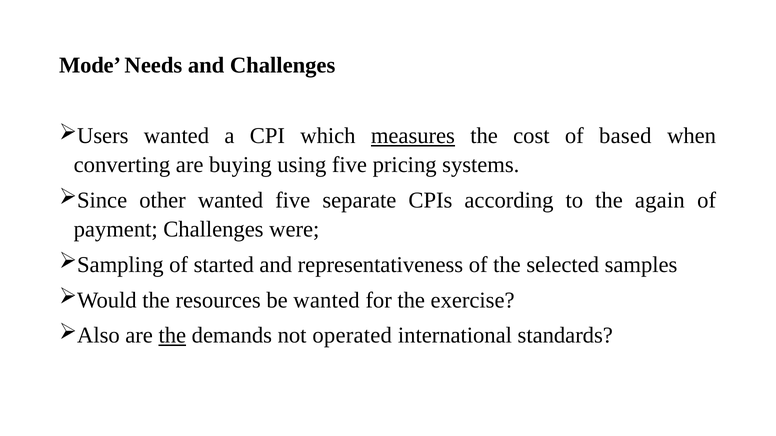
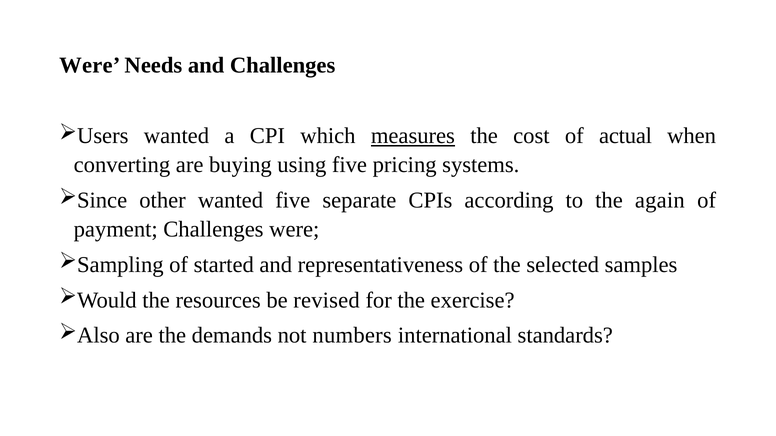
Mode: Mode -> Were (90, 65)
based: based -> actual (626, 136)
be wanted: wanted -> revised (327, 300)
the underline: present -> none (172, 336)
operated: operated -> numbers (352, 336)
